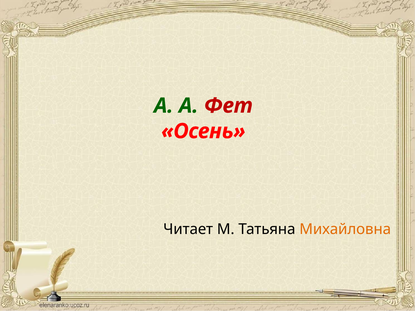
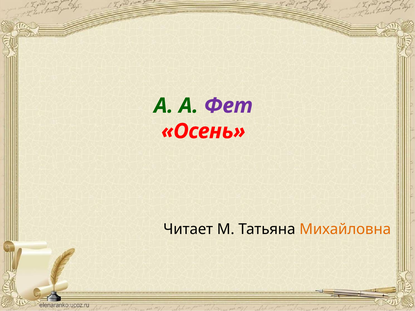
Фет colour: red -> purple (228, 106)
